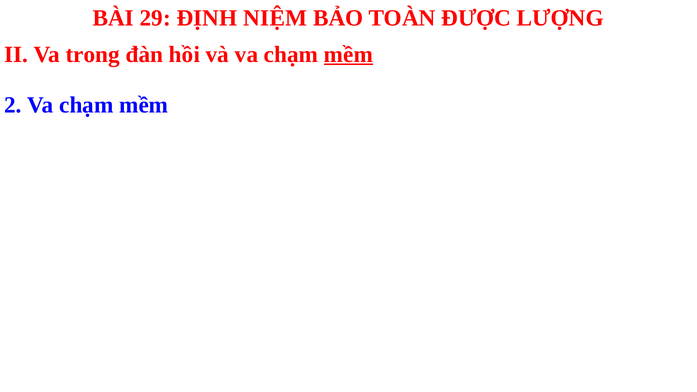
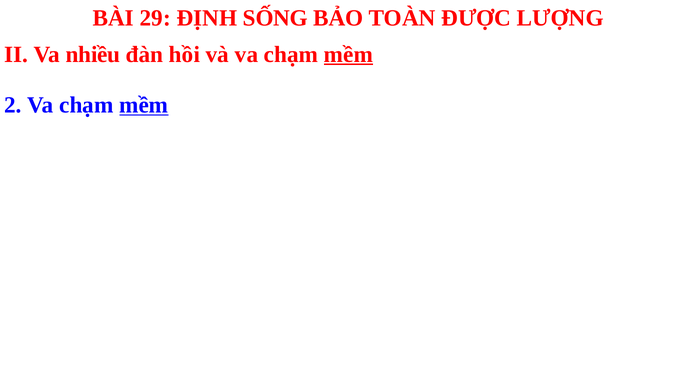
NIỆM: NIỆM -> SỐNG (275, 18)
trong: trong -> nhiều (93, 54)
mềm underline: none -> present (144, 105)
